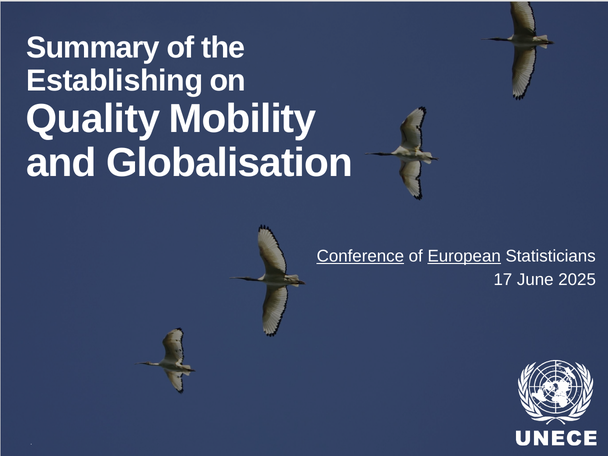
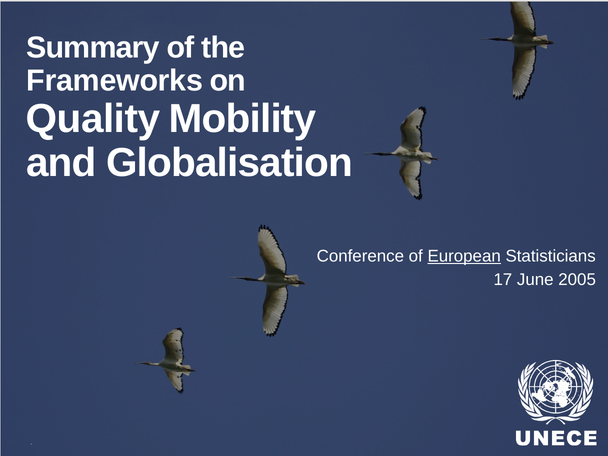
Establishing: Establishing -> Frameworks (115, 81)
Conference underline: present -> none (360, 256)
2025: 2025 -> 2005 (577, 279)
